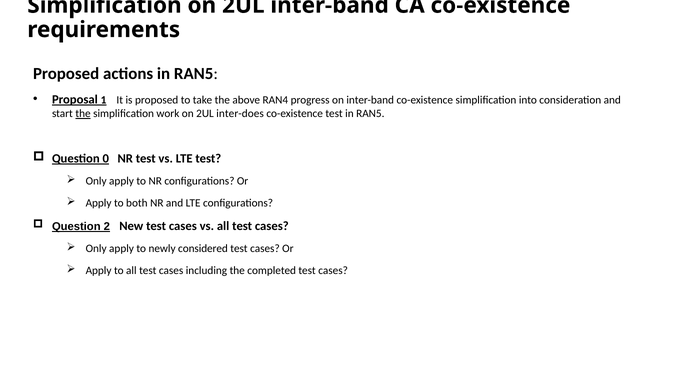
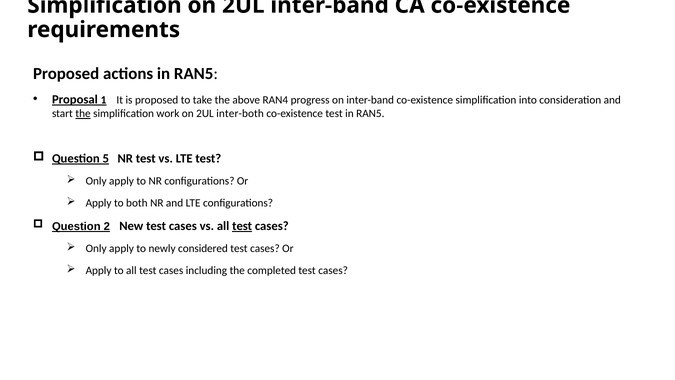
inter-does: inter-does -> inter-both (240, 114)
0: 0 -> 5 (106, 158)
test underline: none -> present (242, 226)
